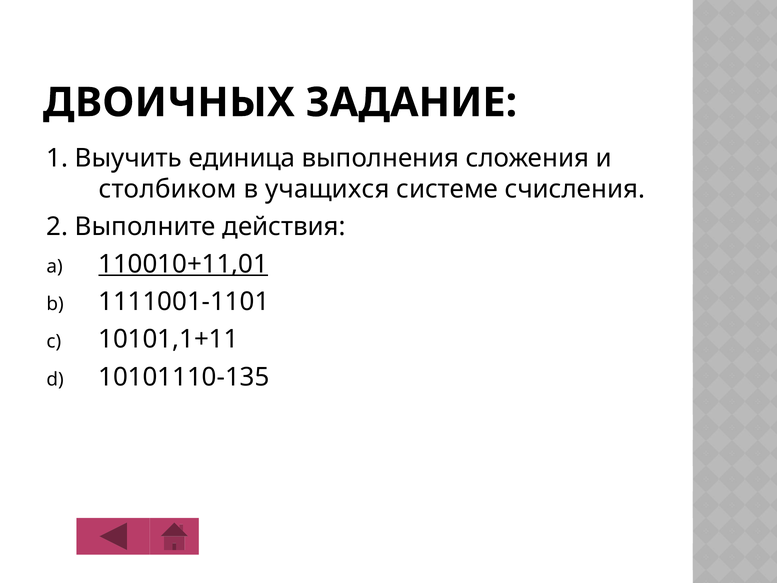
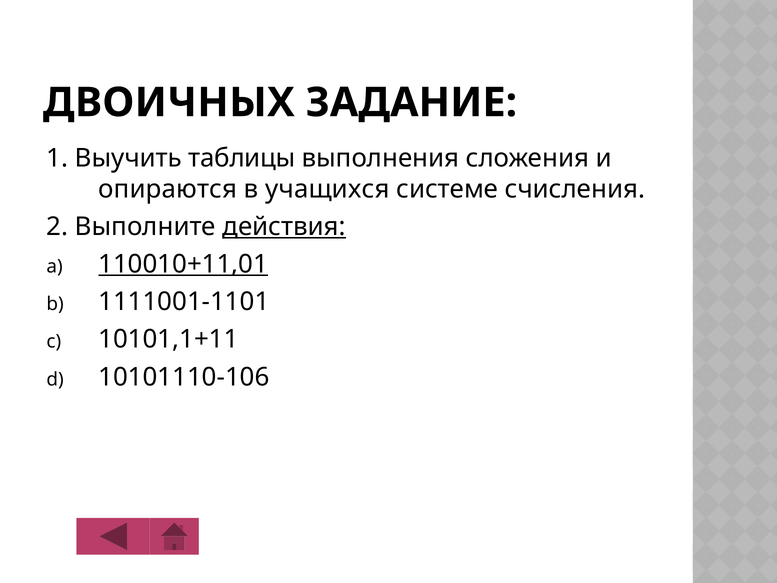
единица: единица -> таблицы (242, 158)
столбиком: столбиком -> опираются (168, 189)
действия underline: none -> present (284, 227)
10101110-135: 10101110-135 -> 10101110-106 (184, 377)
